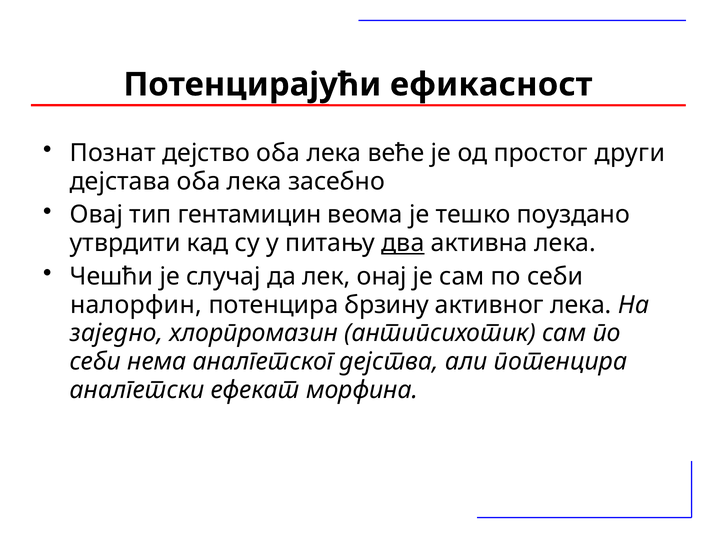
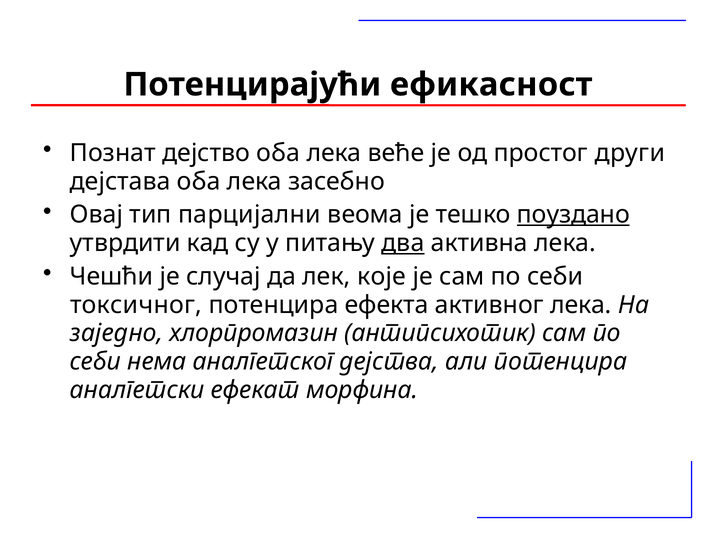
гентамицин: гентамицин -> парцијални (249, 215)
поуздано underline: none -> present (573, 215)
онај: онај -> које (382, 276)
налорфин: налорфин -> токсичног (136, 305)
брзину: брзину -> ефекта (387, 305)
